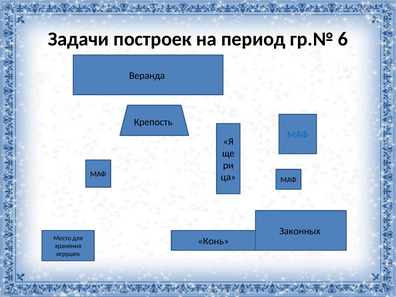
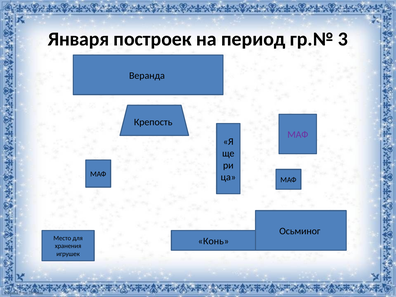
Задачи: Задачи -> Января (78, 39)
6: 6 -> 3 (343, 39)
МАФ colour: blue -> purple (298, 135)
Законных: Законных -> Осьминог (300, 231)
